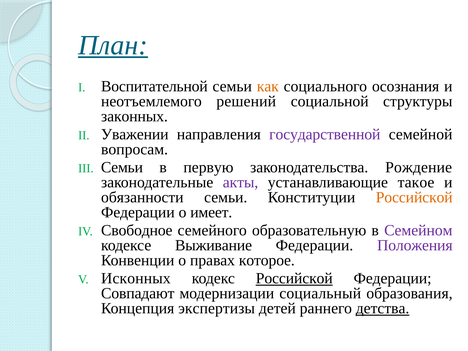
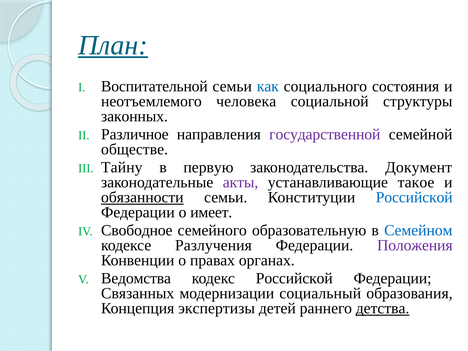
как colour: orange -> blue (268, 86)
осознания: осознания -> состояния (406, 86)
решений: решений -> человека (246, 101)
Уважении: Уважении -> Различное (135, 134)
вопросам: вопросам -> обществе (135, 149)
Семьи: Семьи -> Тайну (122, 167)
Рождение: Рождение -> Документ (419, 167)
обязанности underline: none -> present (142, 197)
Российской colour: orange -> blue (414, 197)
Семейном colour: purple -> blue (418, 230)
Выживание: Выживание -> Разлучения (213, 245)
которое: которое -> органах (267, 260)
Исконных: Исконных -> Ведомства (136, 278)
Российской underline: present -> none (294, 278)
Совпадают: Совпадают -> Связанных (138, 293)
